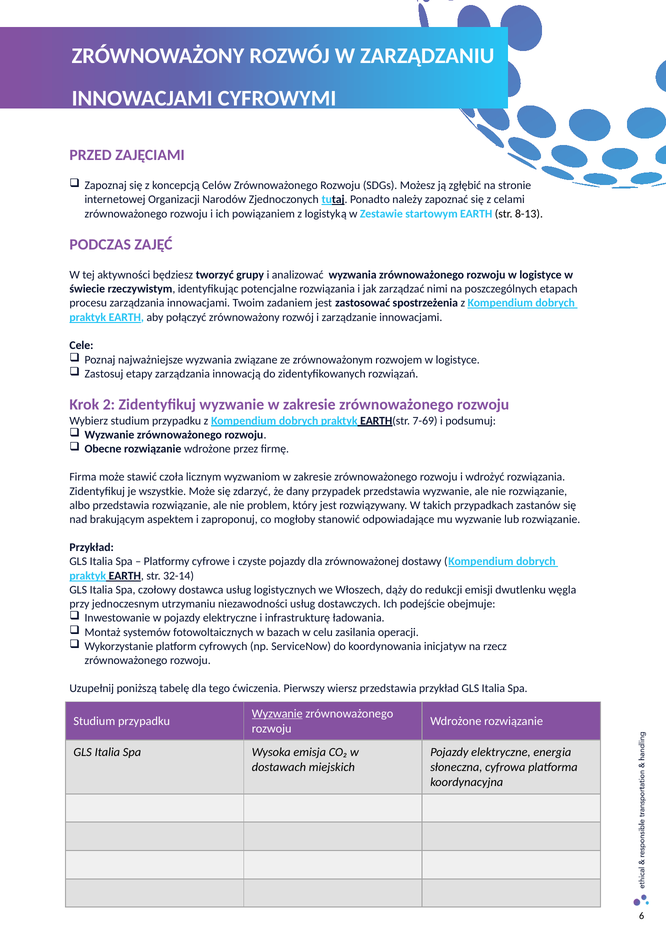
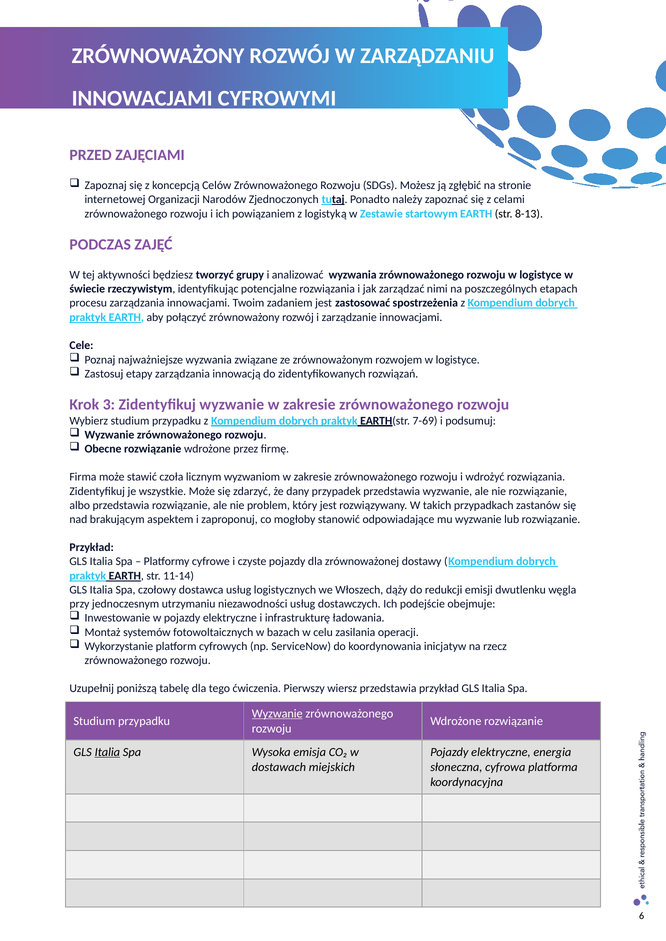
2: 2 -> 3 (109, 405)
32-14: 32-14 -> 11-14 (179, 576)
Italia underline: none -> present (107, 753)
